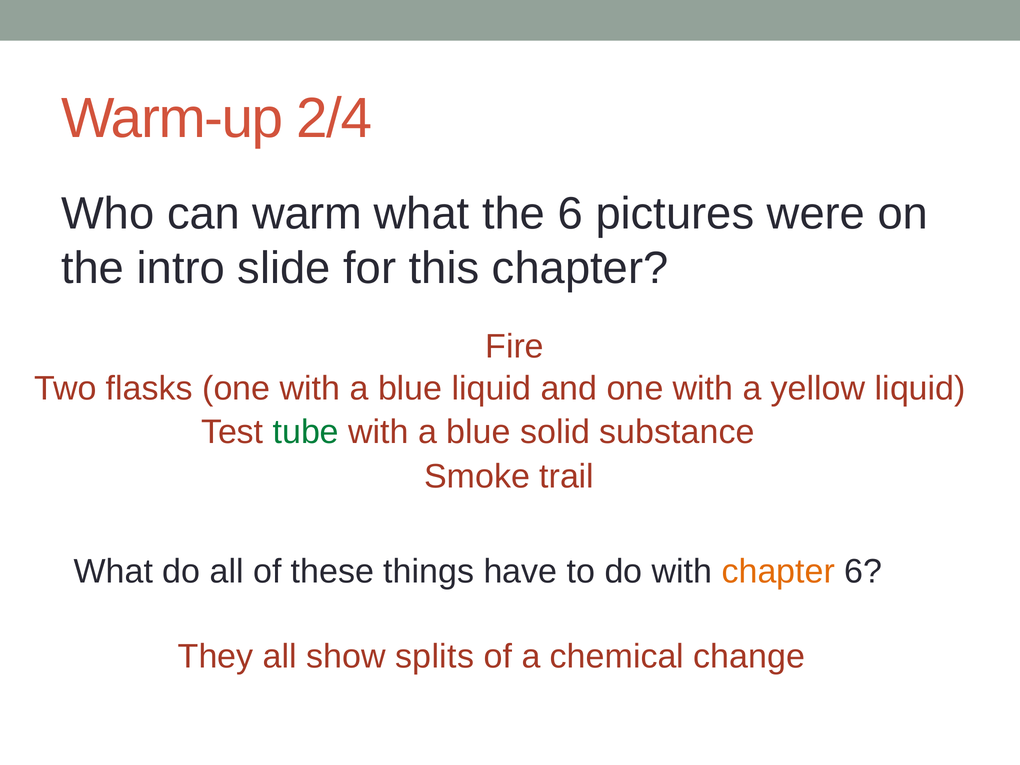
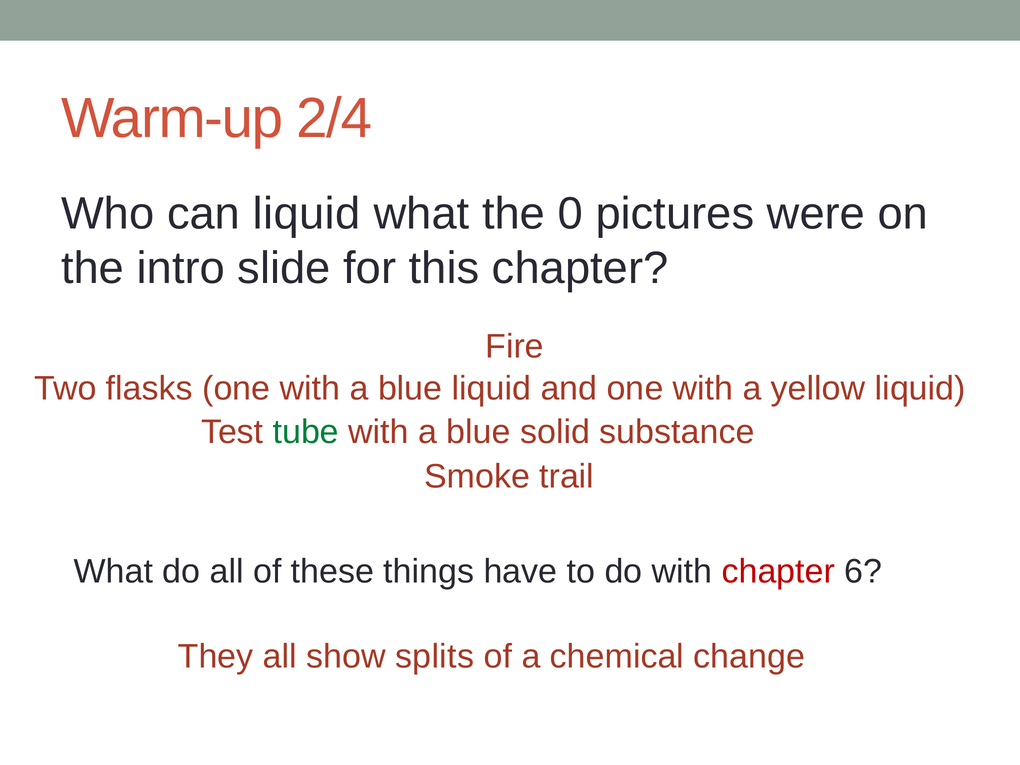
can warm: warm -> liquid (307, 214)
the 6: 6 -> 0 (570, 214)
chapter colour: orange -> red (778, 572)
